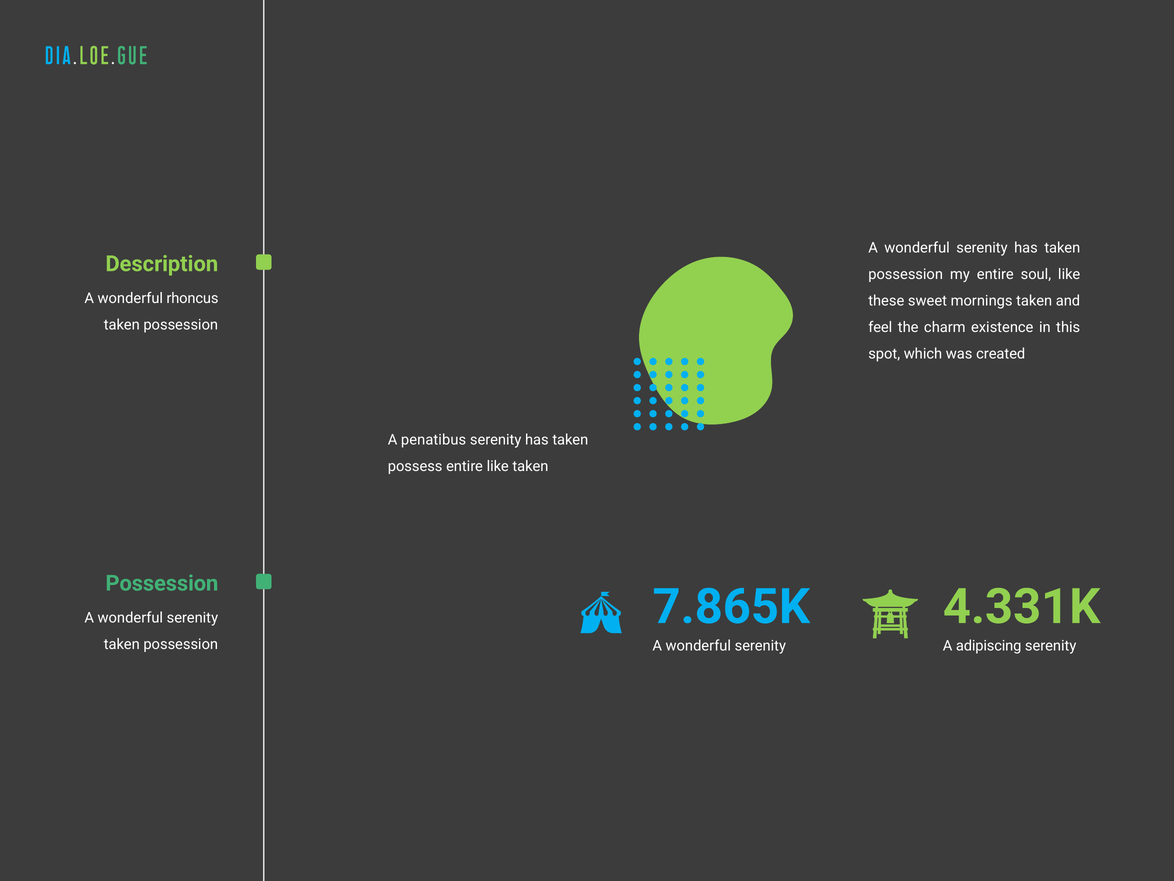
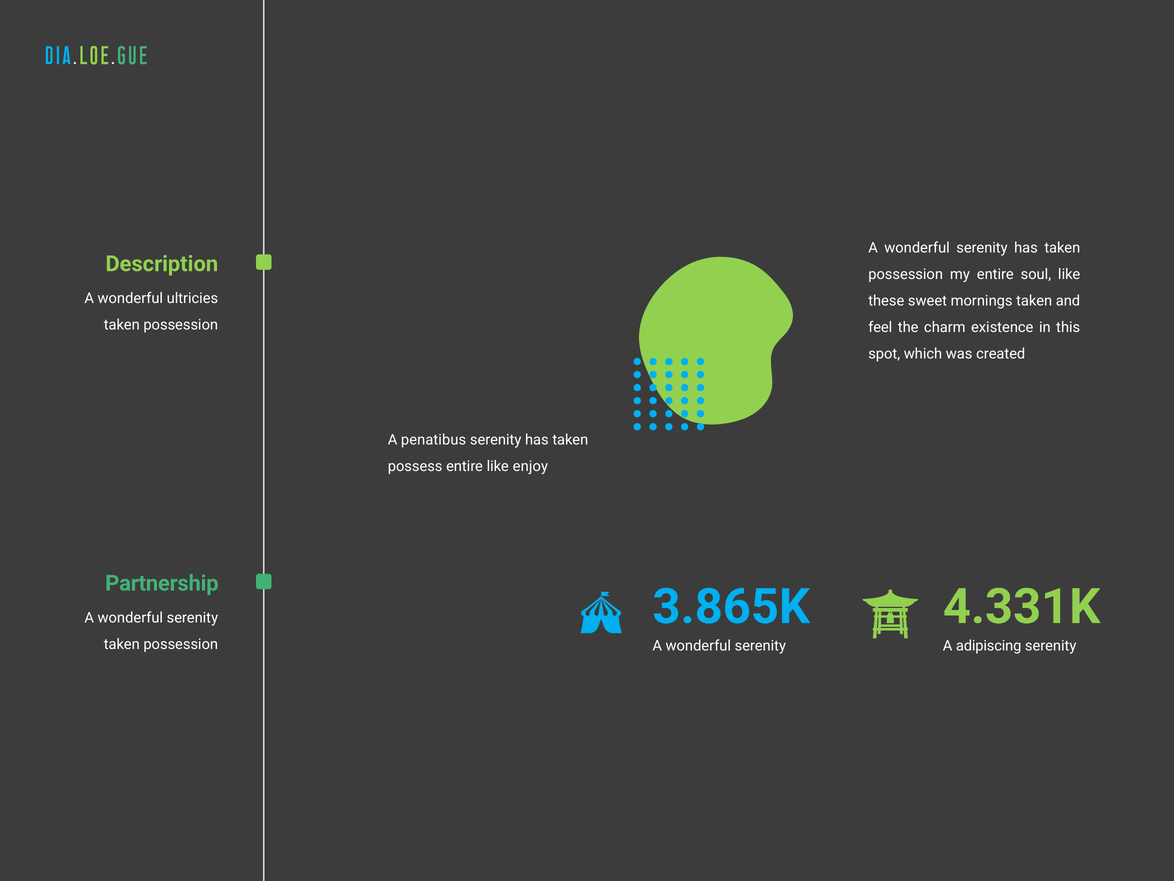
rhoncus: rhoncus -> ultricies (192, 298)
like taken: taken -> enjoy (530, 466)
Possession: Possession -> Partnership (162, 583)
7.865K: 7.865K -> 3.865K (731, 607)
